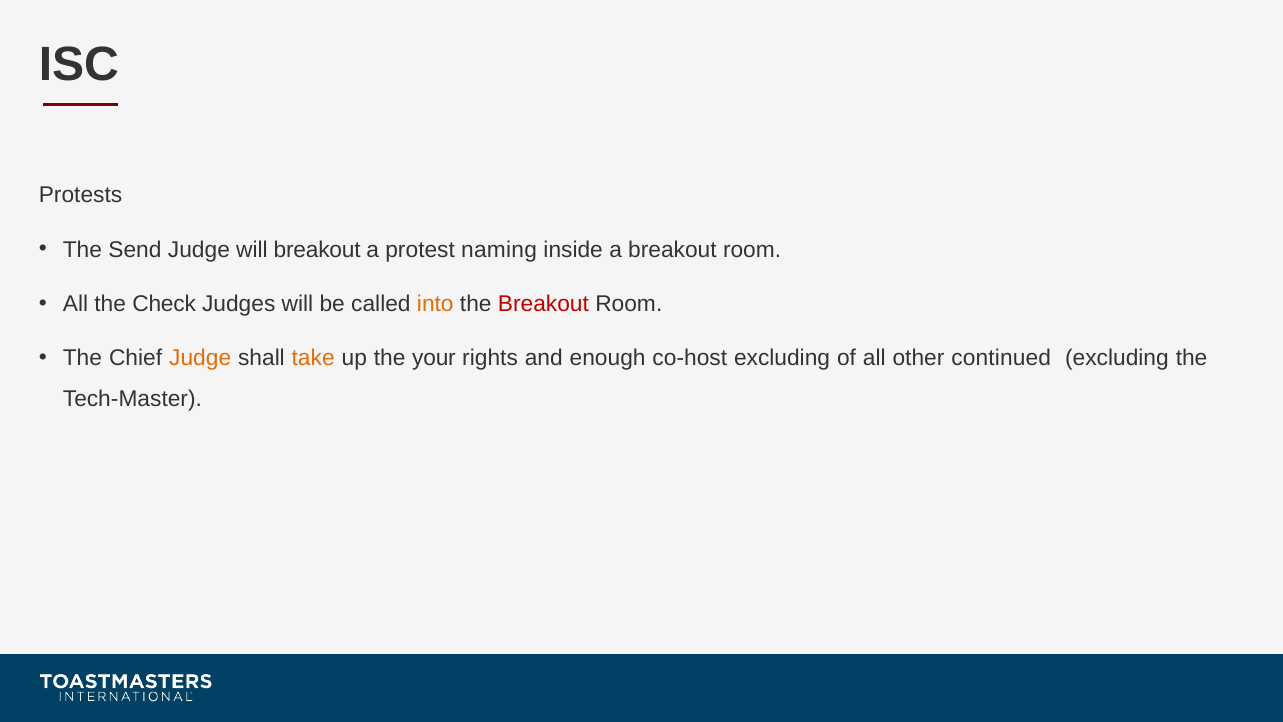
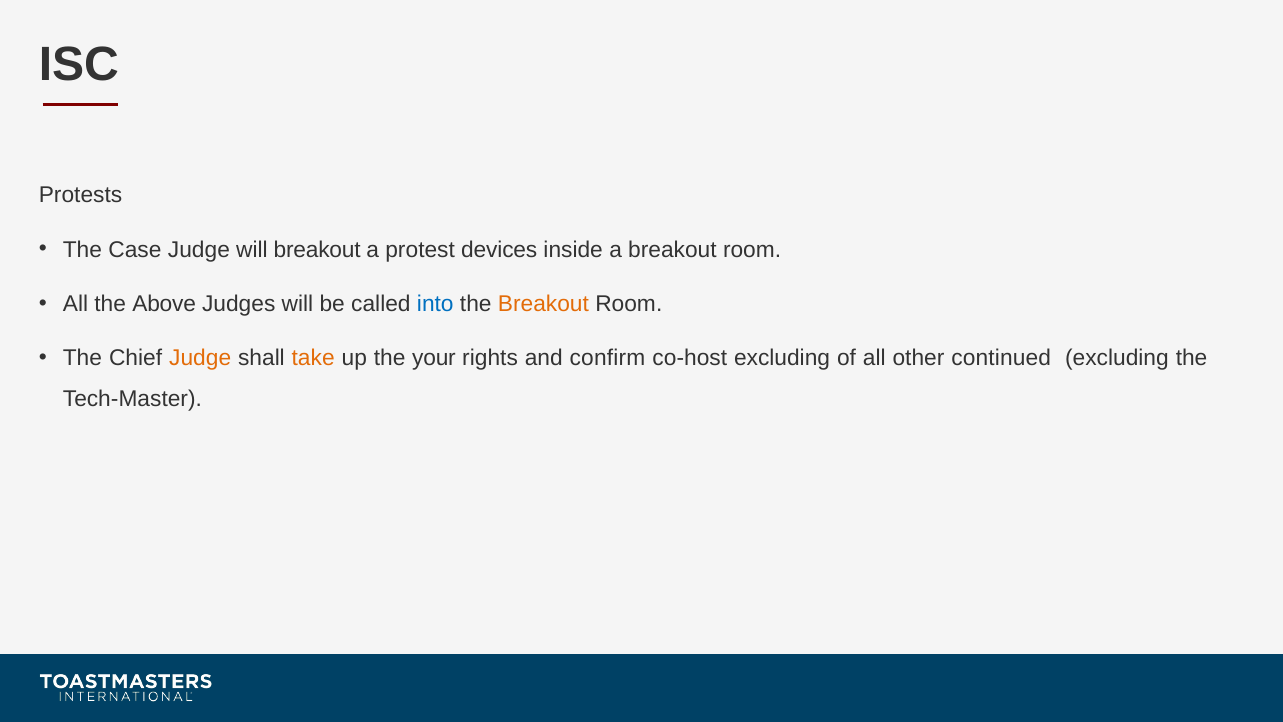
Send: Send -> Case (135, 250)
naming: naming -> devices (499, 250)
Check: Check -> Above (164, 304)
into colour: orange -> blue (435, 304)
Breakout colour: red -> orange (543, 304)
enough: enough -> confirm (607, 358)
